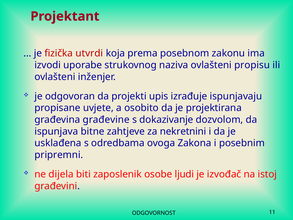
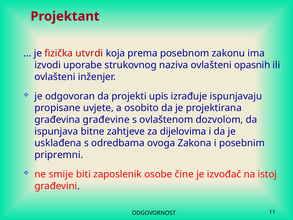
propisu: propisu -> opasnih (252, 65)
dokazivanje: dokazivanje -> ovlaštenom (166, 120)
nekretnini: nekretnini -> dijelovima (183, 131)
dijela: dijela -> smije (61, 174)
ljudi: ljudi -> čine (184, 174)
